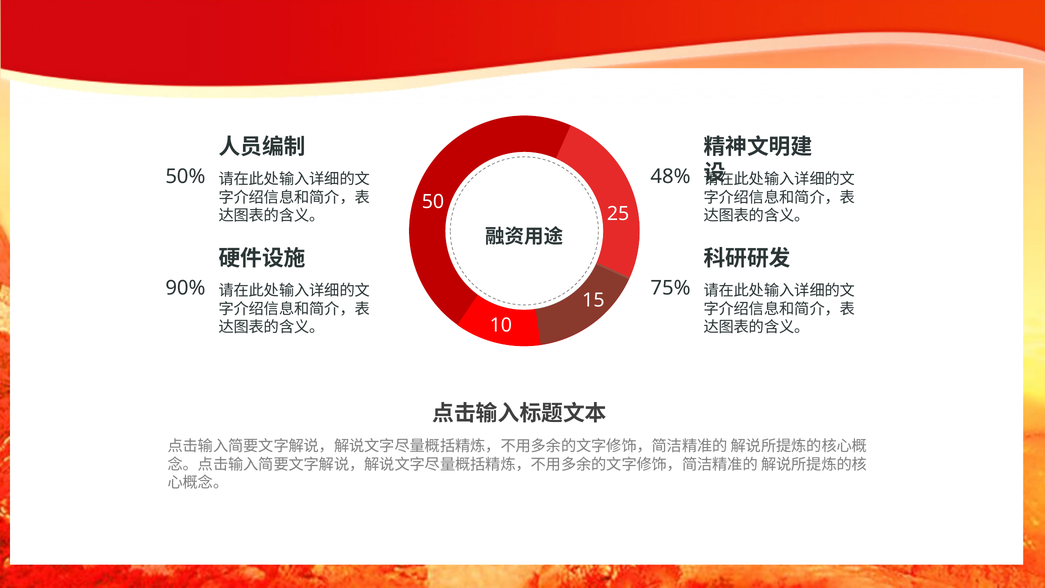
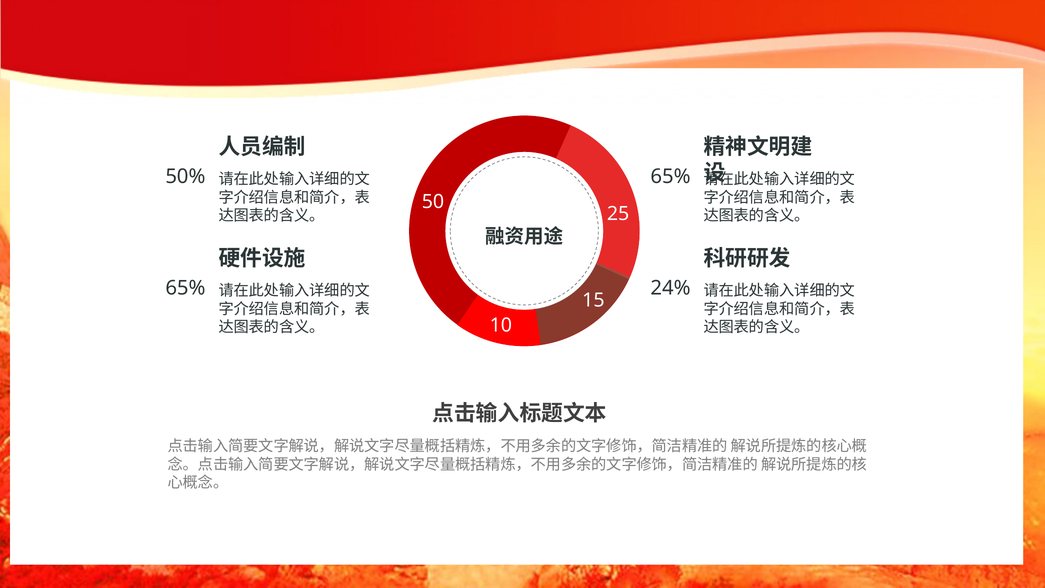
48%: 48% -> 65% (670, 177)
90%: 90% -> 65% (185, 288)
75%: 75% -> 24% (670, 288)
